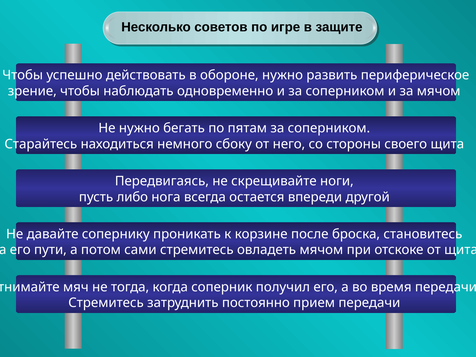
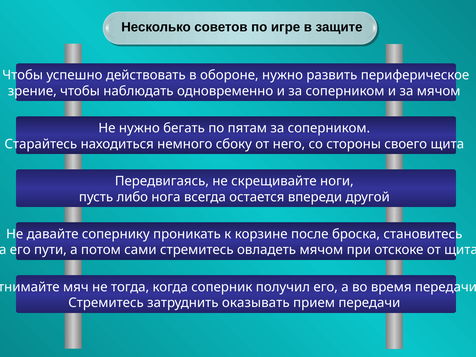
постоянно: постоянно -> оказывать (256, 303)
